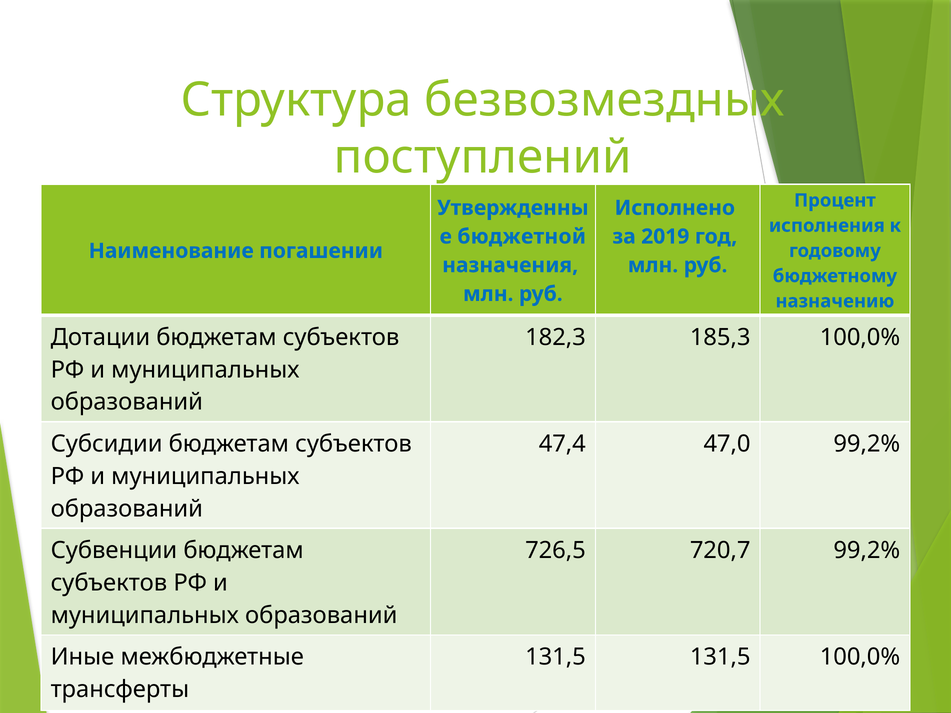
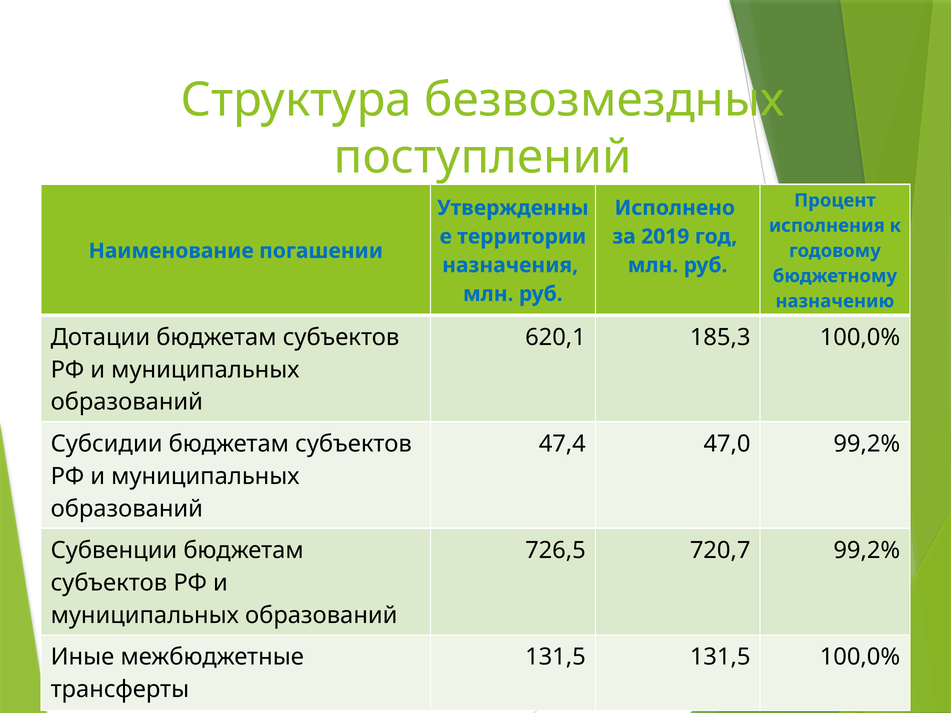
бюджетной: бюджетной -> территории (522, 237)
182,3: 182,3 -> 620,1 (555, 338)
